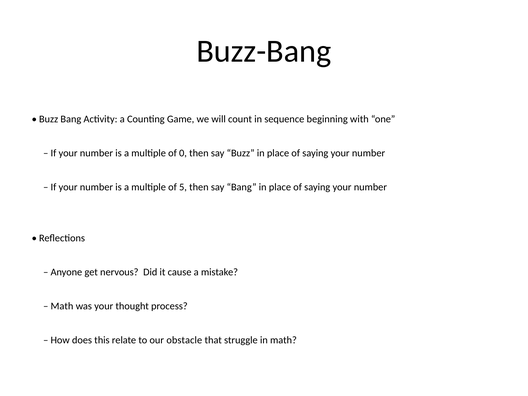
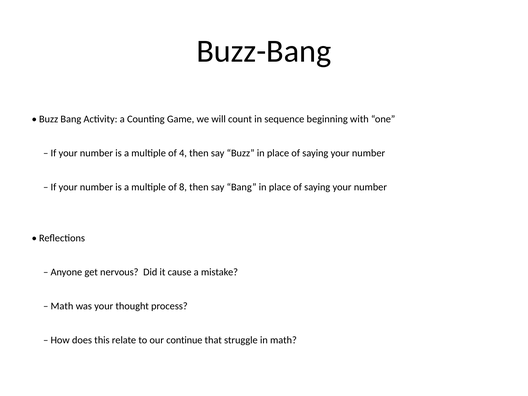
0: 0 -> 4 (183, 153)
5: 5 -> 8 (183, 187)
obstacle: obstacle -> continue (184, 340)
